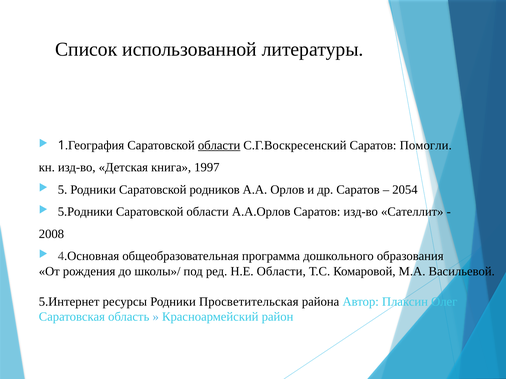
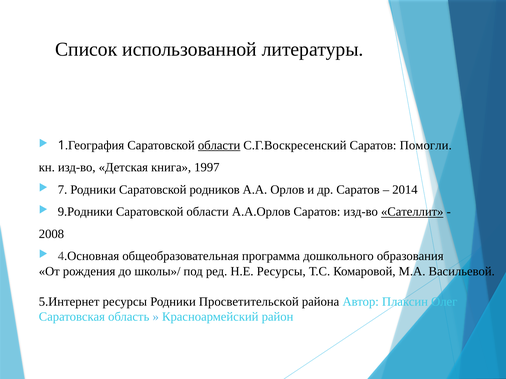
5: 5 -> 7 (63, 190)
2054: 2054 -> 2014 (405, 190)
5.Родники: 5.Родники -> 9.Родники (85, 212)
Сателлит underline: none -> present (412, 212)
Н.Е Области: Области -> Ресурсы (281, 272)
Просветительская: Просветительская -> Просветительской (249, 302)
